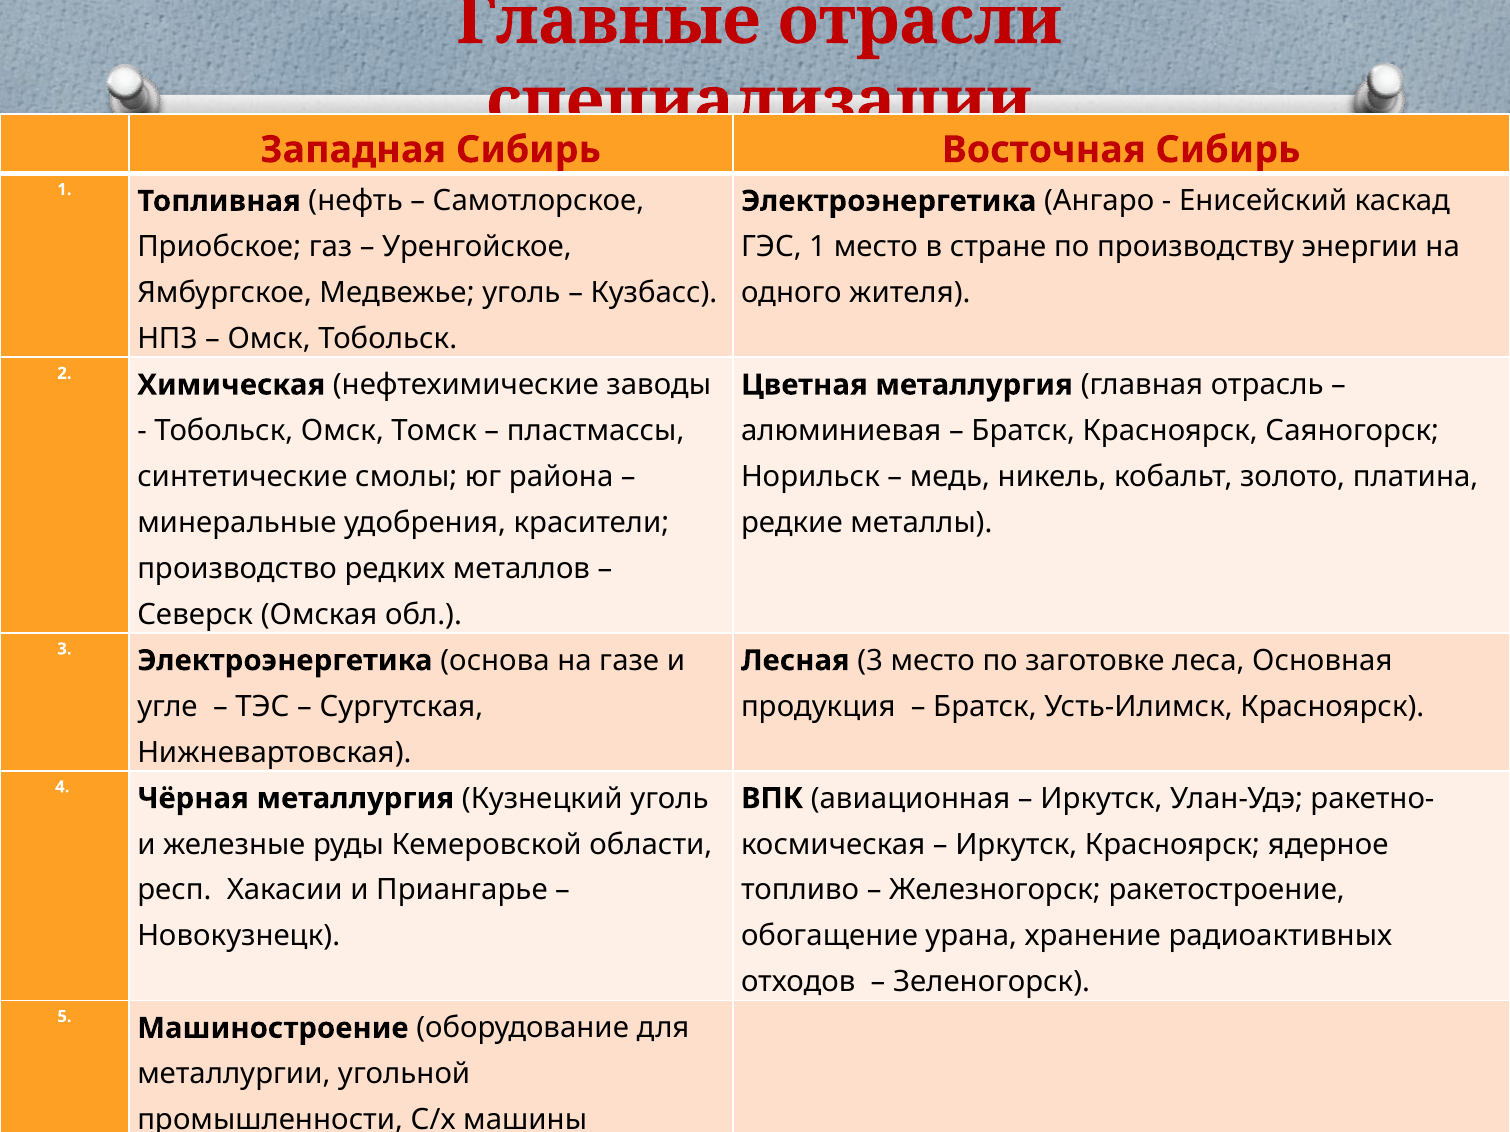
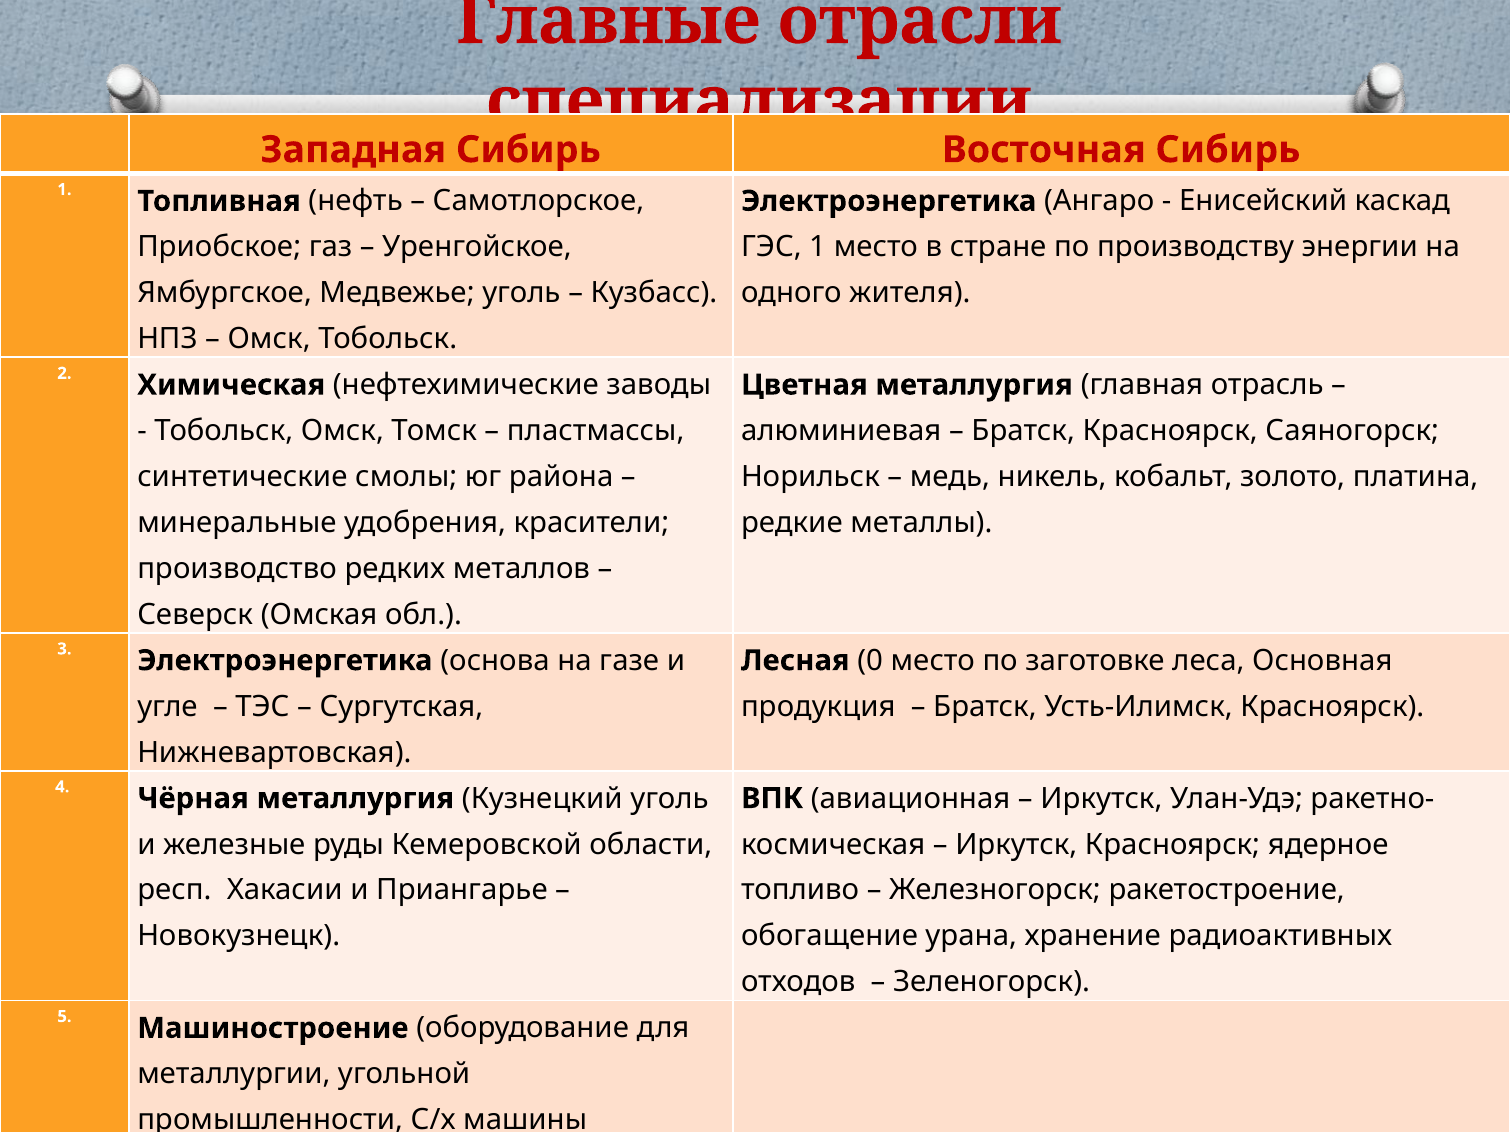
Лесная 3: 3 -> 0 (870, 661)
